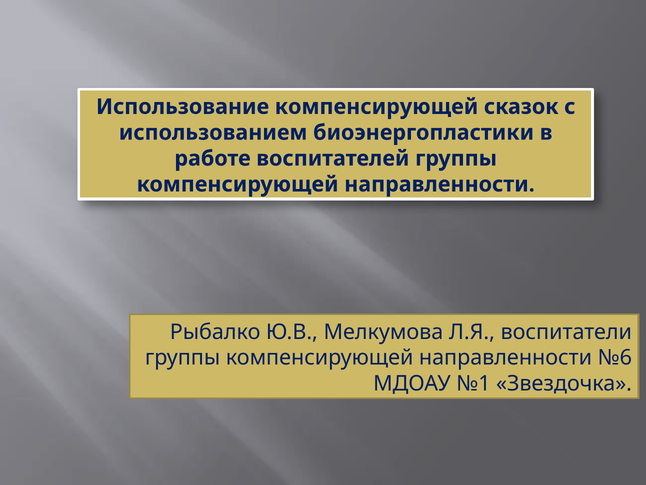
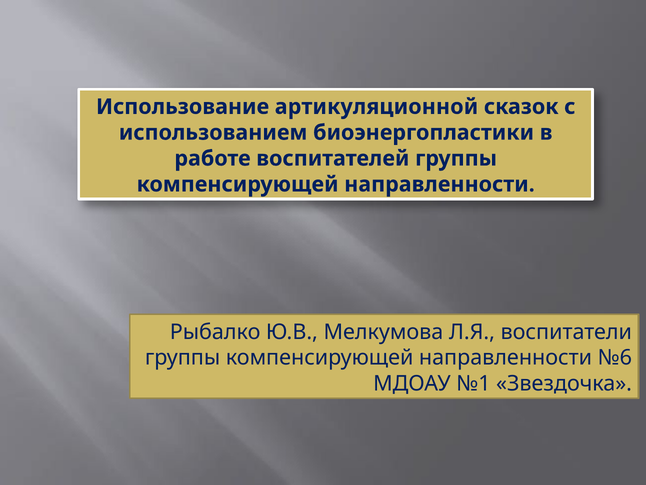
Использование компенсирующей: компенсирующей -> артикуляционной (376, 107)
